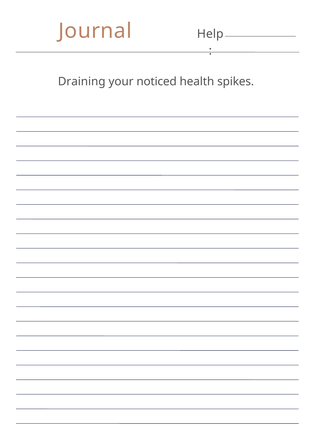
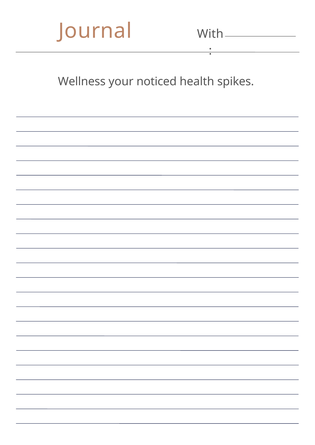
Help: Help -> With (210, 34)
Draining: Draining -> Wellness (82, 82)
